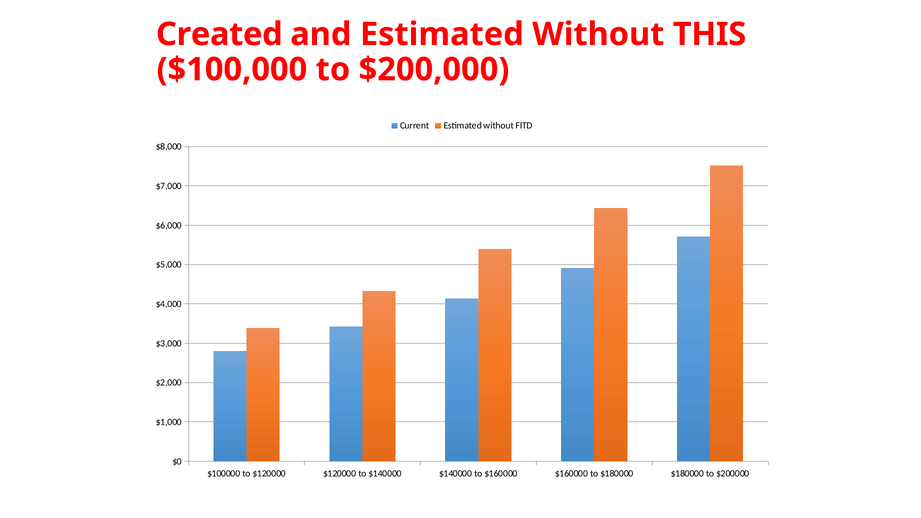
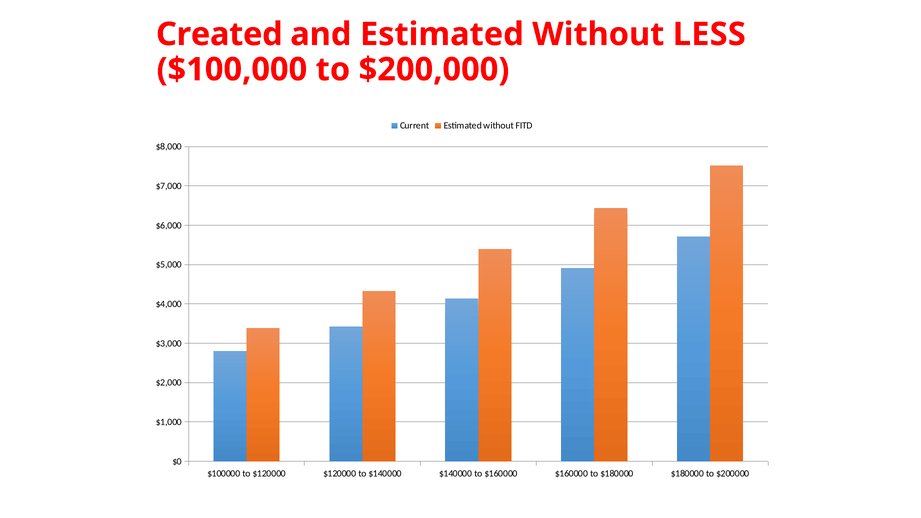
THIS: THIS -> LESS (709, 34)
